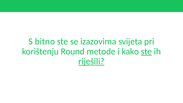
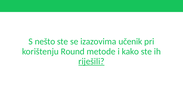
bitno: bitno -> nešto (45, 42)
svijeta: svijeta -> učenik (130, 42)
ste underline: present -> none (146, 51)
